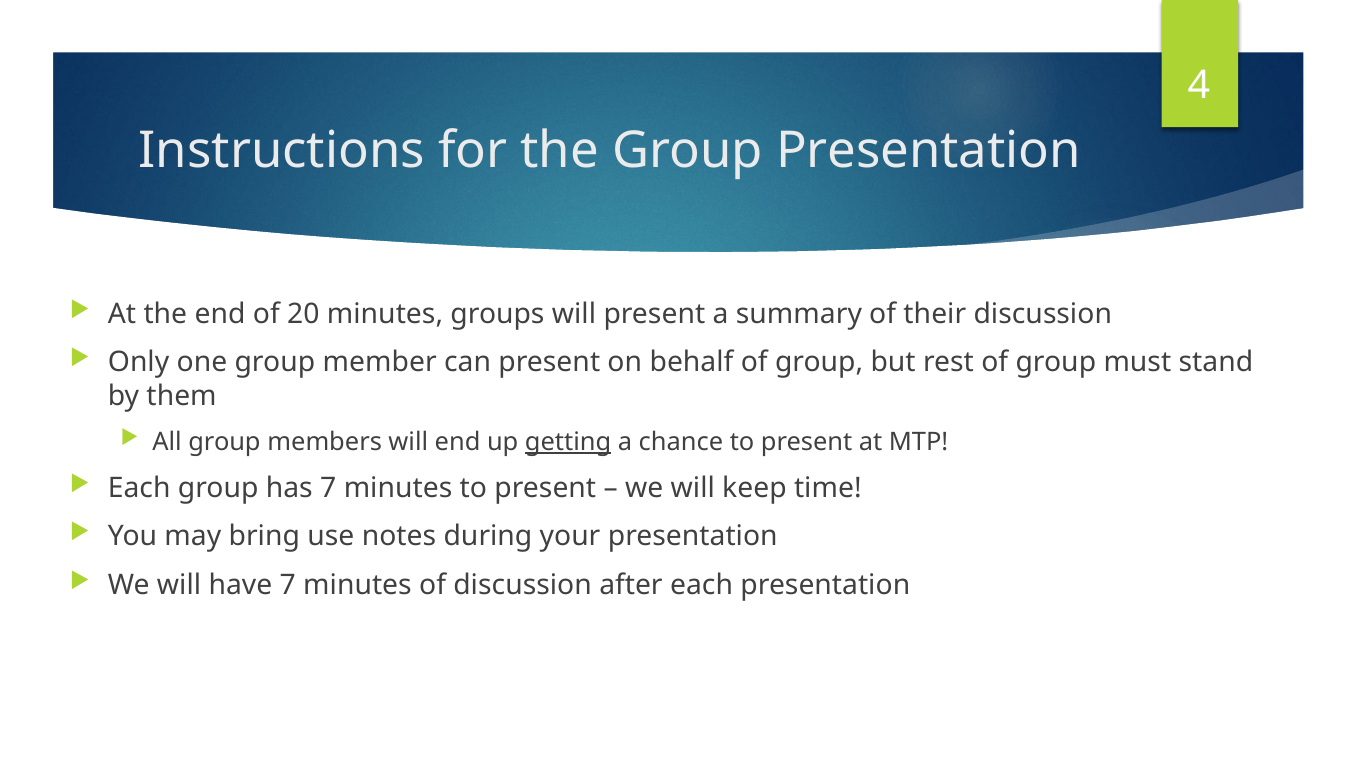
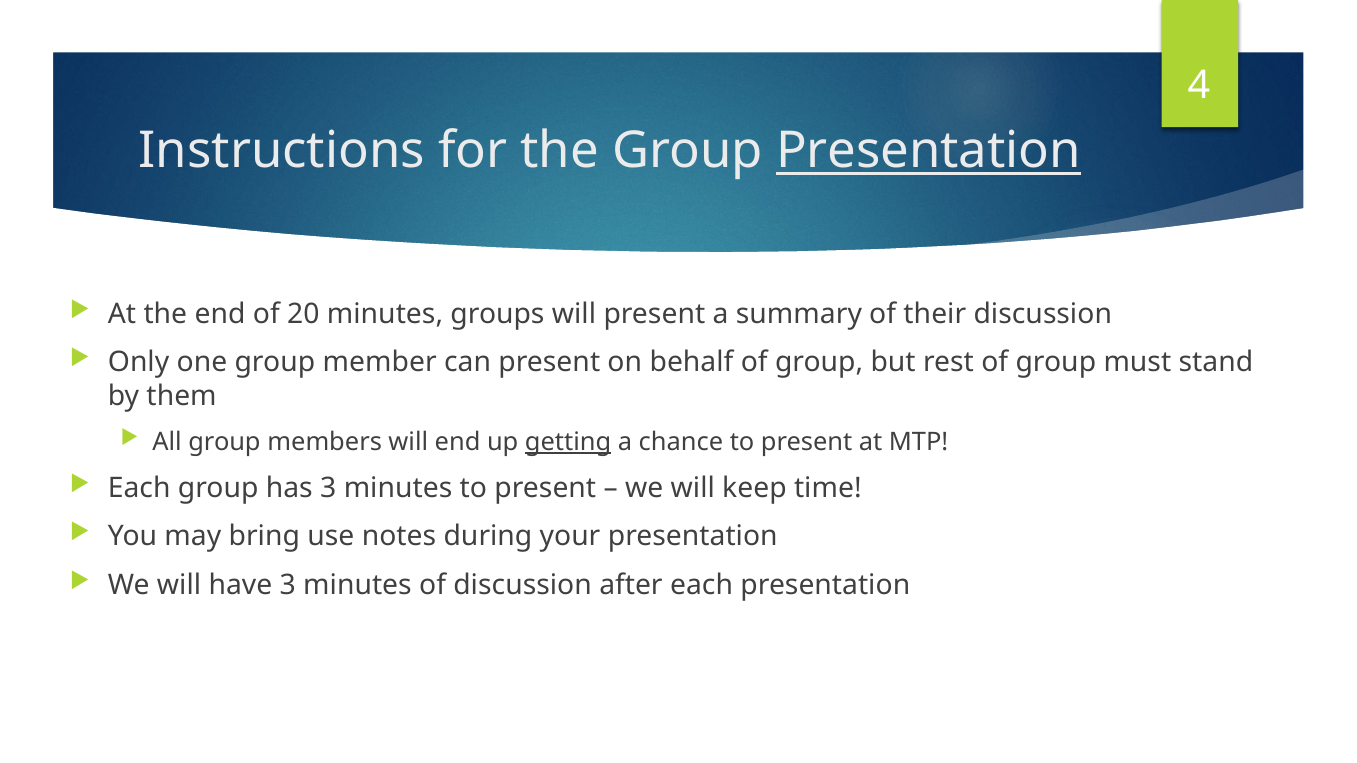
Presentation underline: none -> present (928, 151)
has 7: 7 -> 3 (328, 489)
have 7: 7 -> 3 (288, 585)
